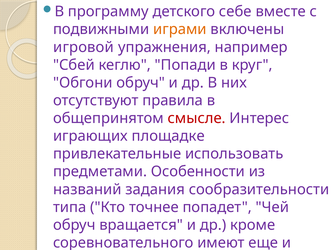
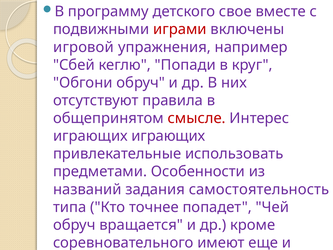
себе: себе -> свое (235, 12)
играми colour: orange -> red (180, 29)
играющих площадке: площадке -> играющих (168, 136)
сообразительности: сообразительности -> самостоятельность (259, 189)
